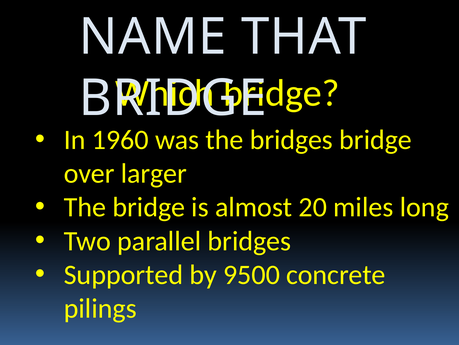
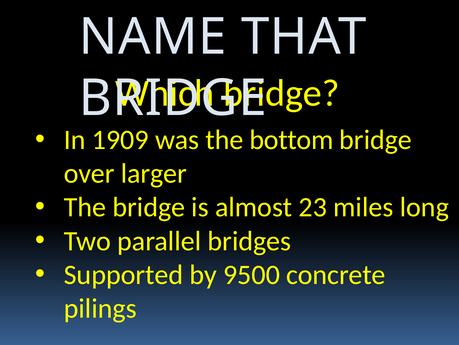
1960: 1960 -> 1909 (120, 140)
the bridges: bridges -> bottom (292, 140)
20: 20 -> 23 (313, 207)
